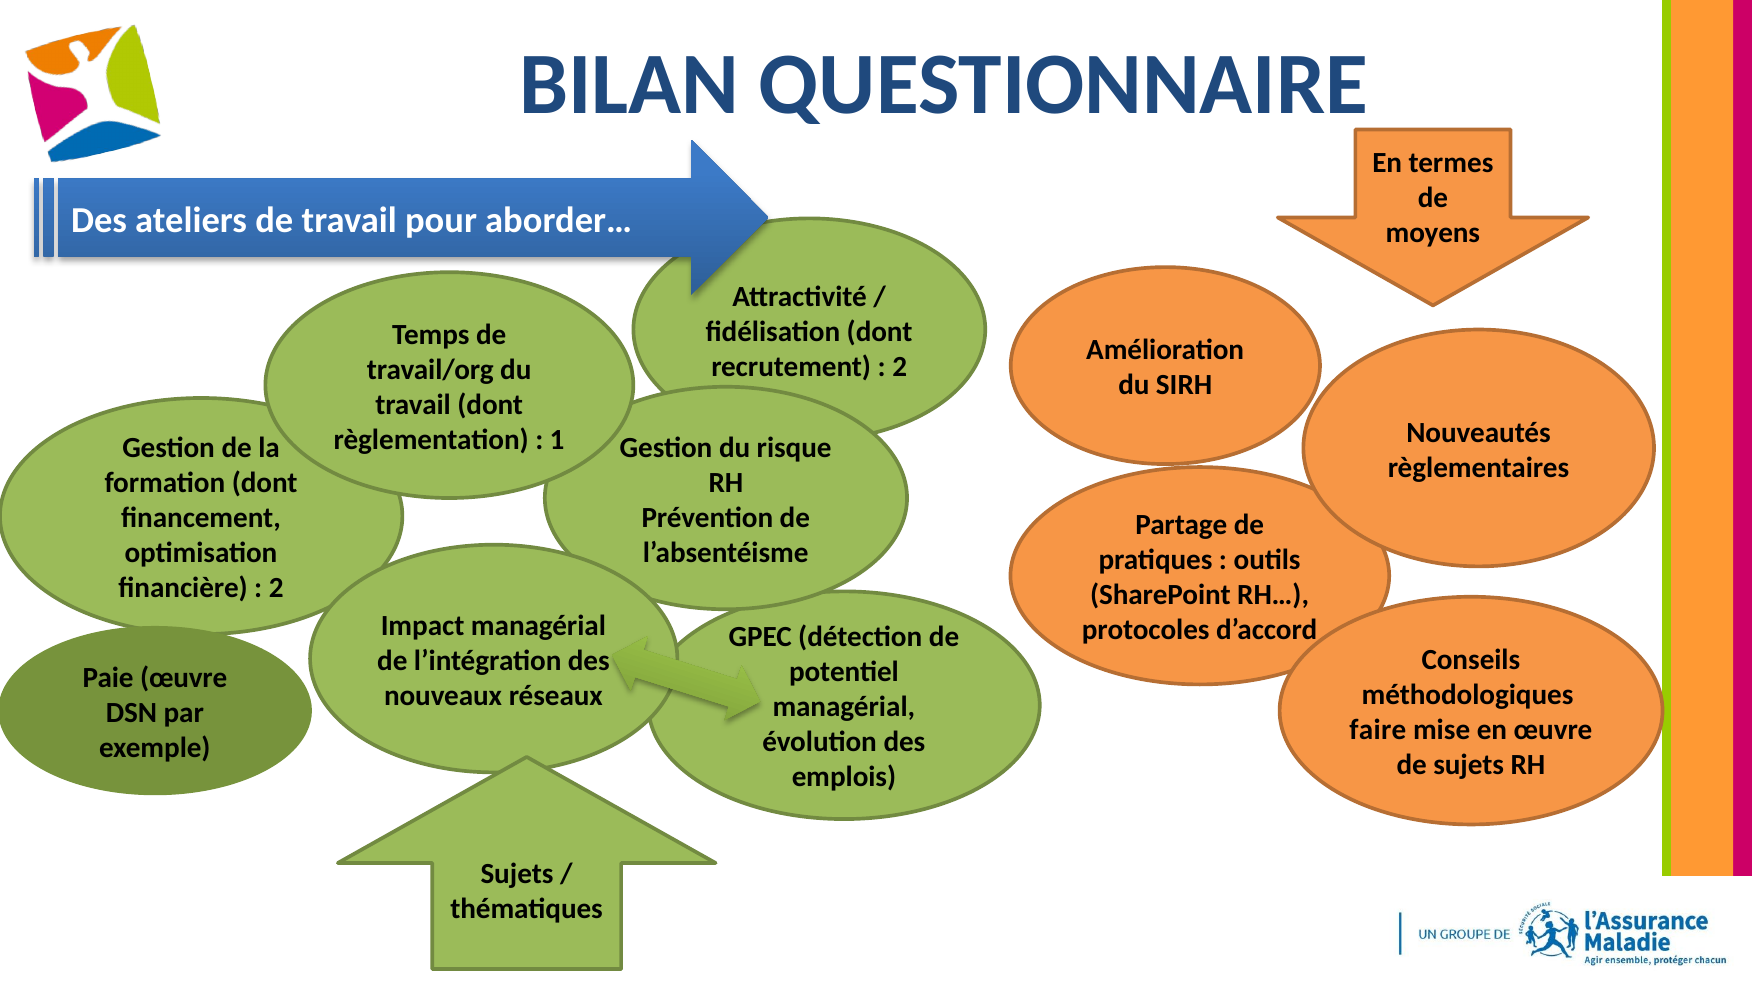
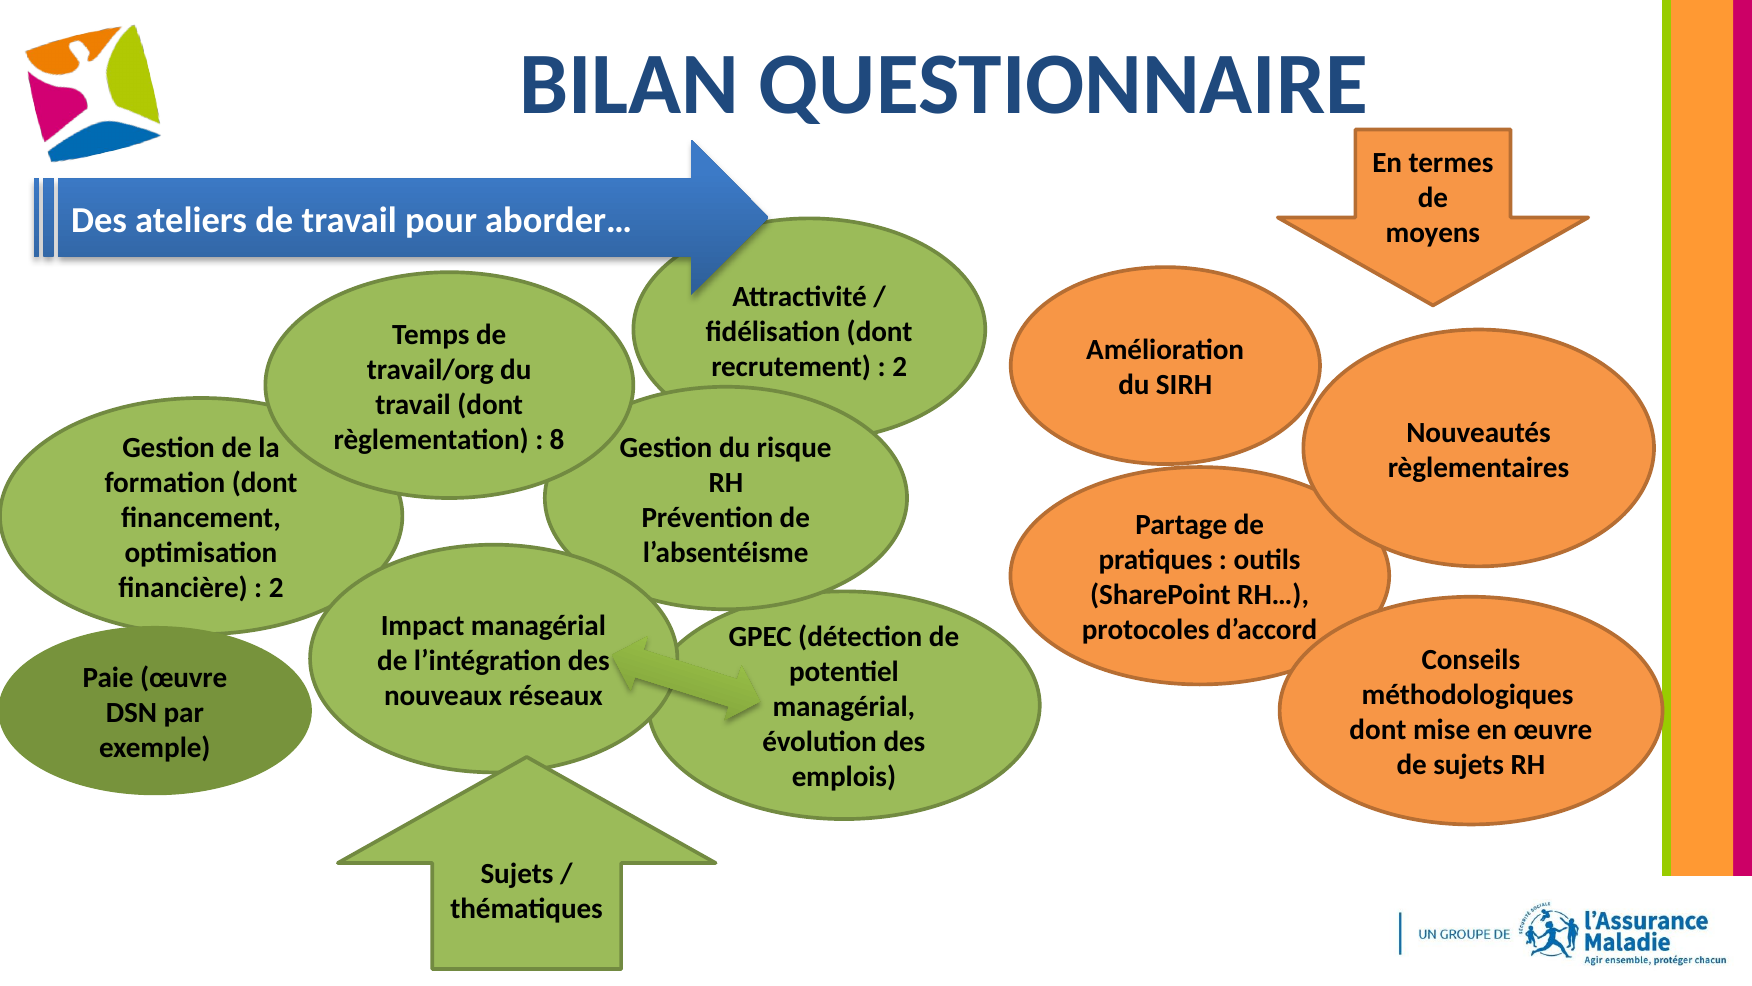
1: 1 -> 8 (557, 440)
faire: faire -> dont (1378, 730)
